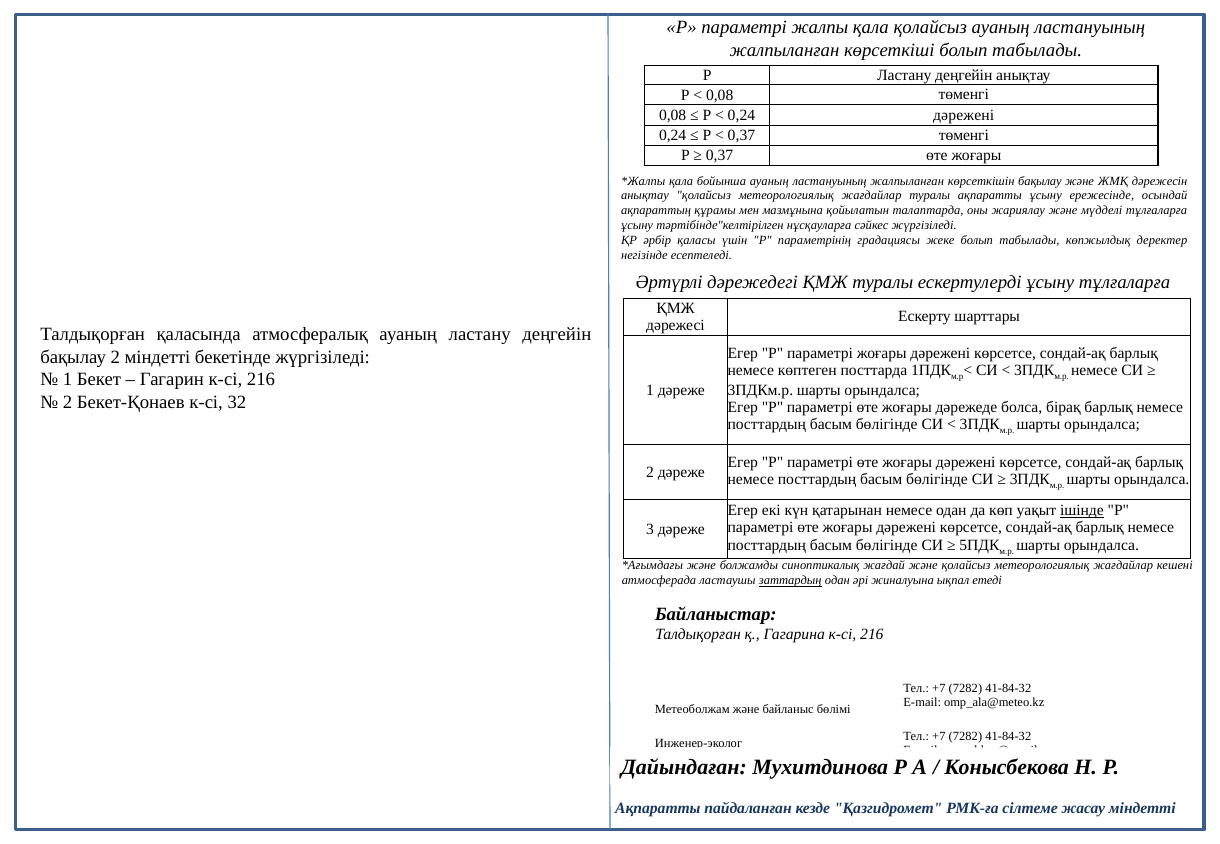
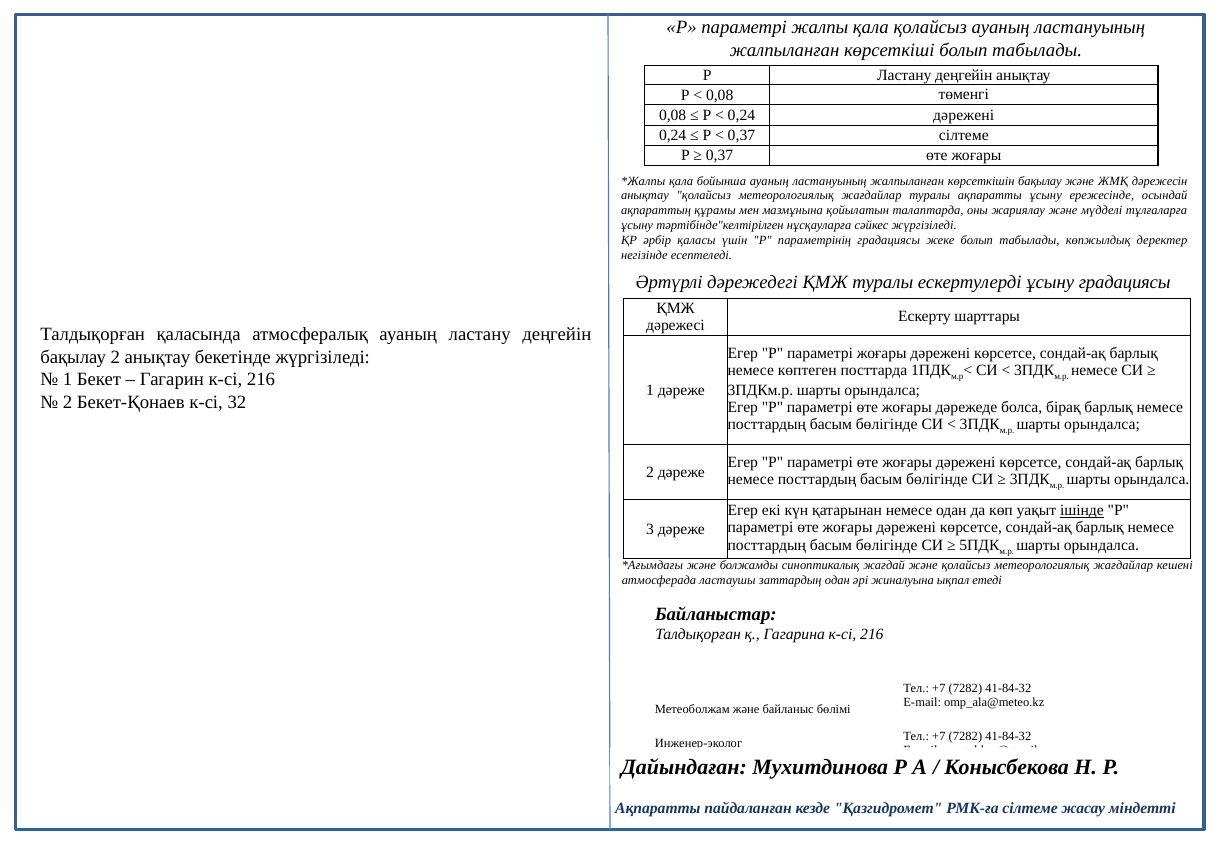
0,37 төменгі: төменгі -> сілтеме (964, 135)
ұсыну тұлғаларға: тұлғаларға -> градациясы (1125, 282)
2 міндетті: міндетті -> анықтау (158, 357)
заттардың underline: present -> none (790, 581)
